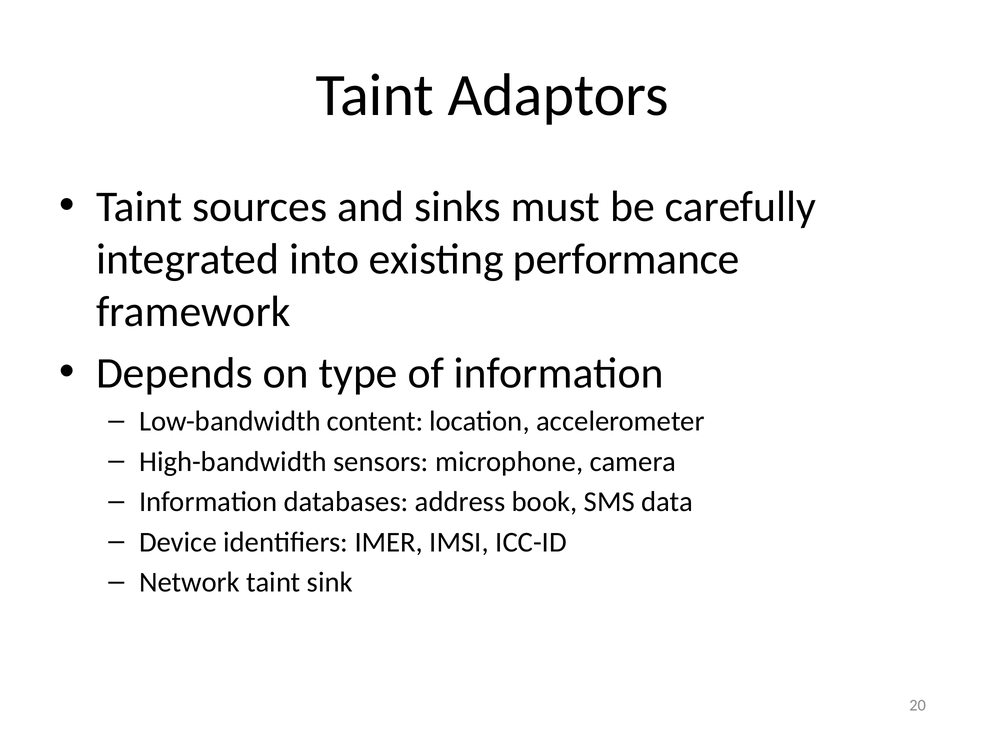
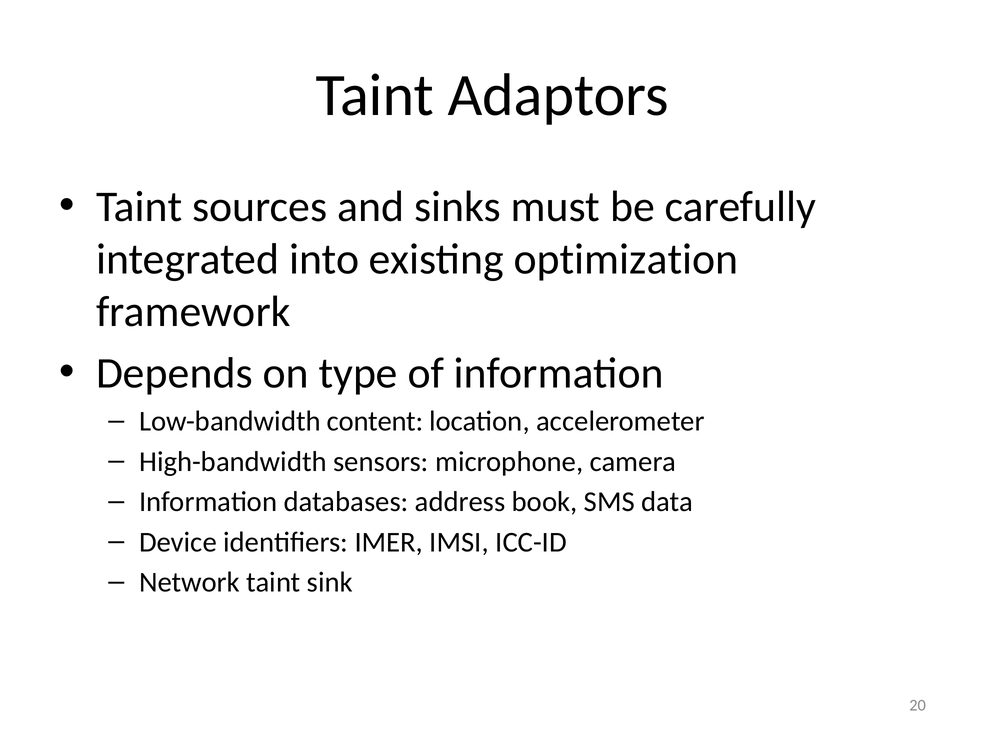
performance: performance -> optimization (626, 259)
